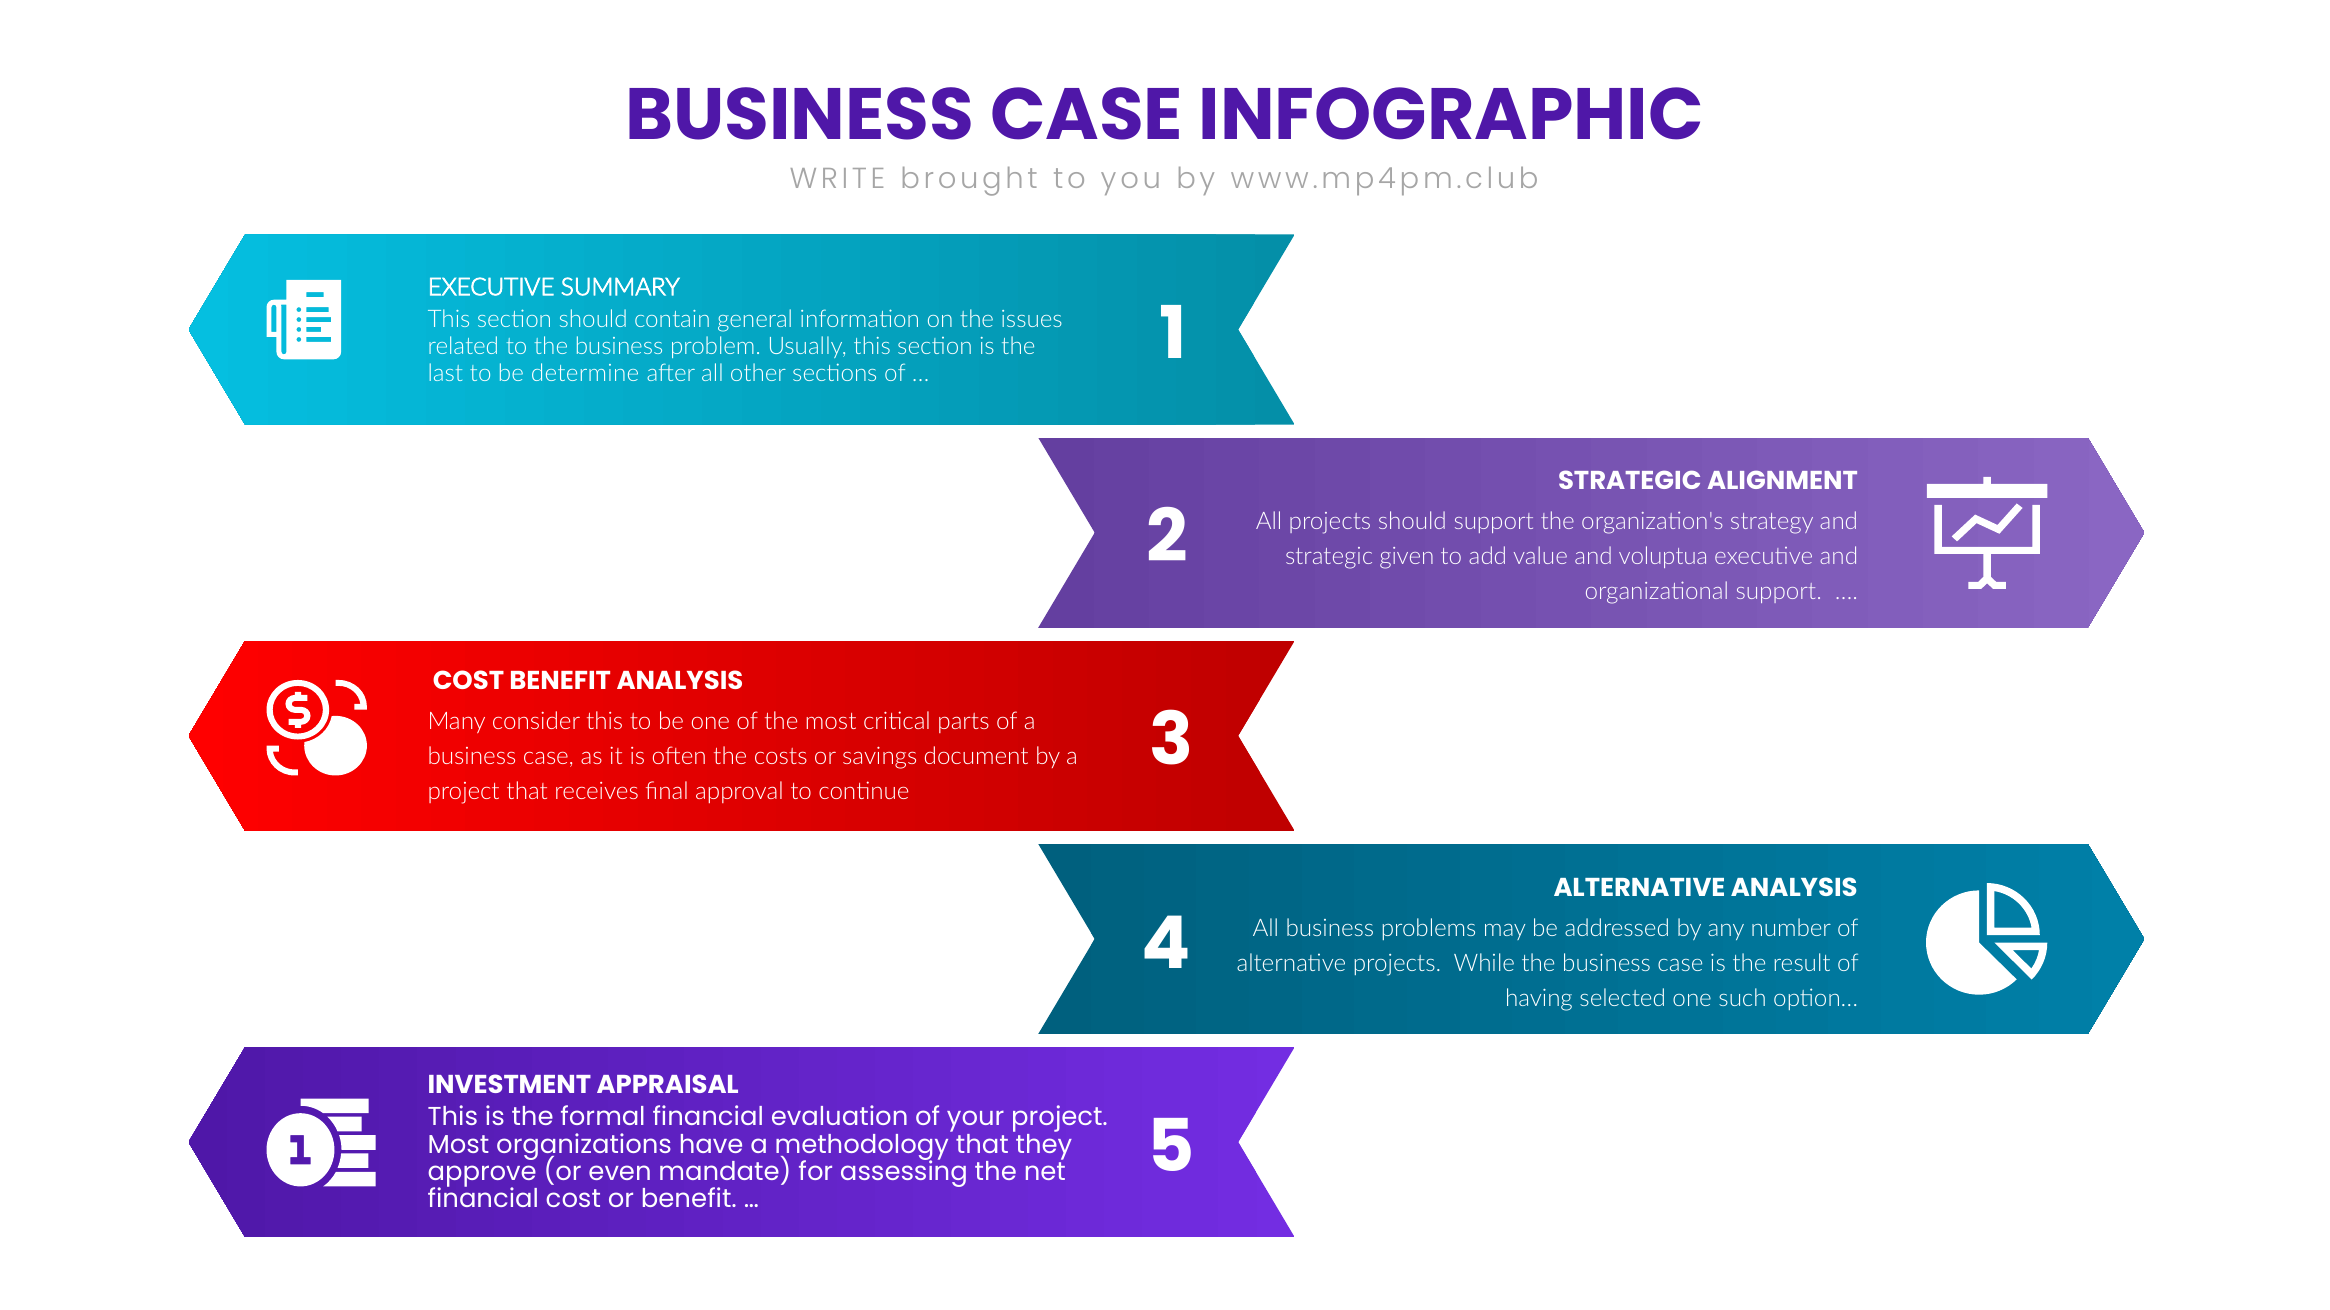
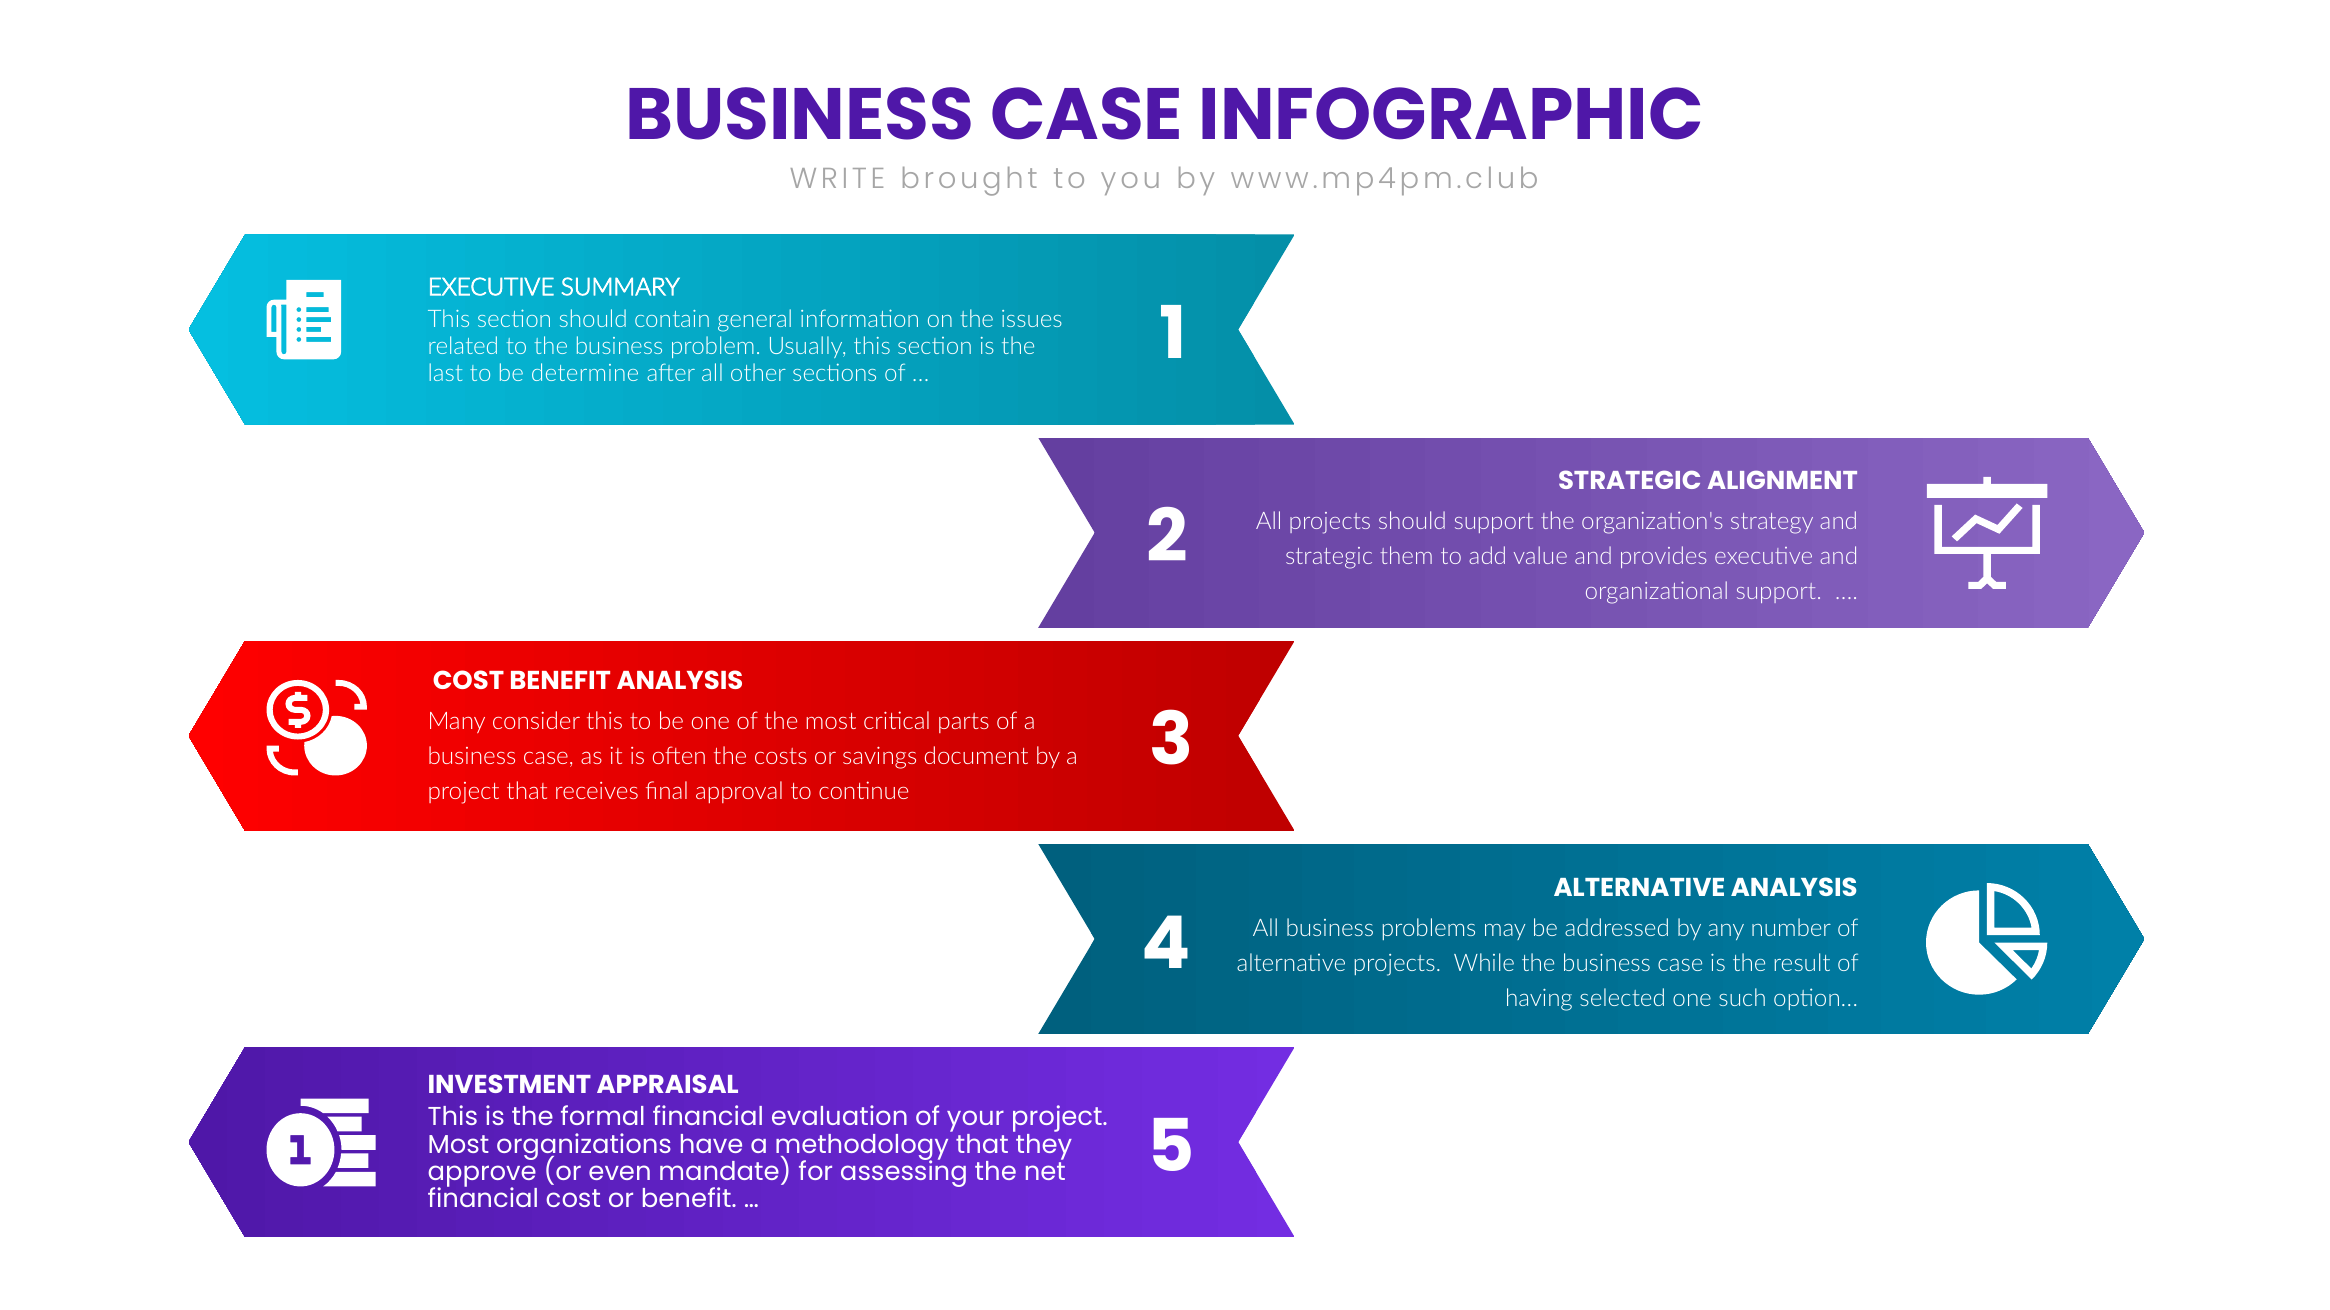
given: given -> them (1407, 557)
voluptua: voluptua -> provides (1663, 557)
